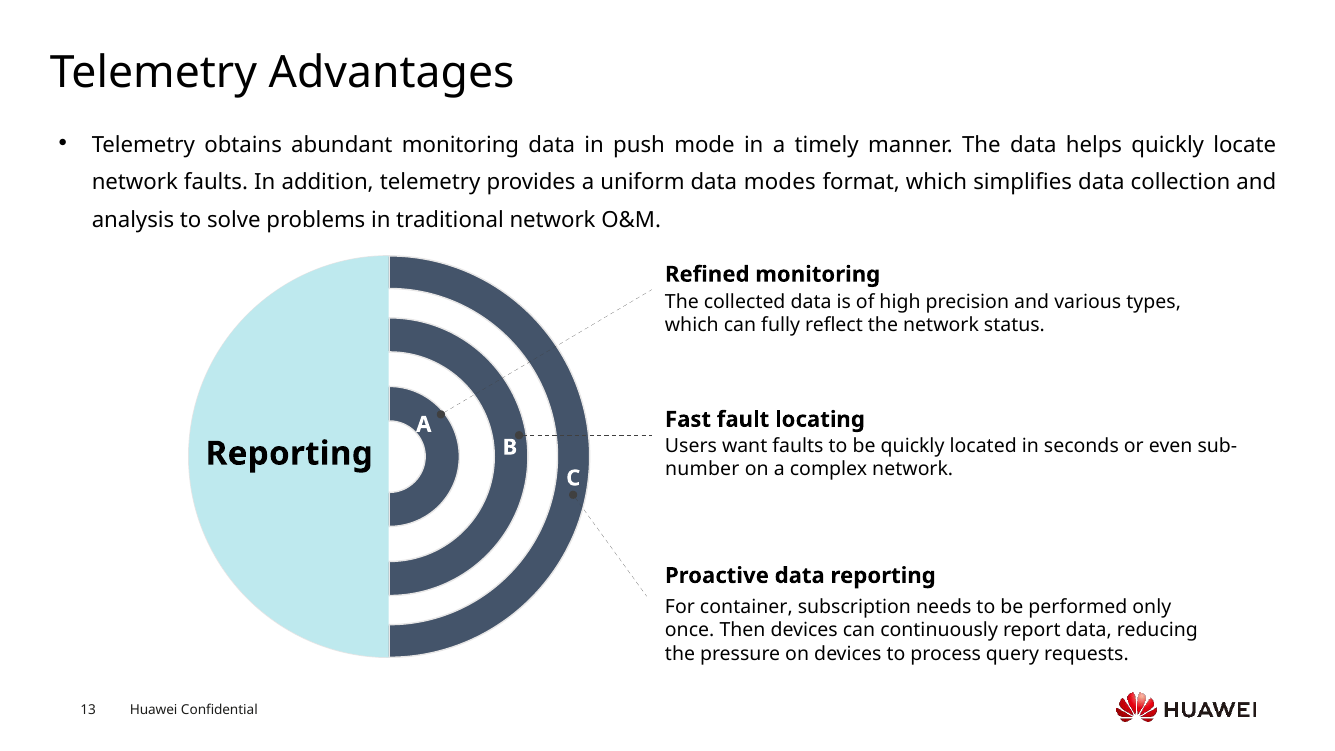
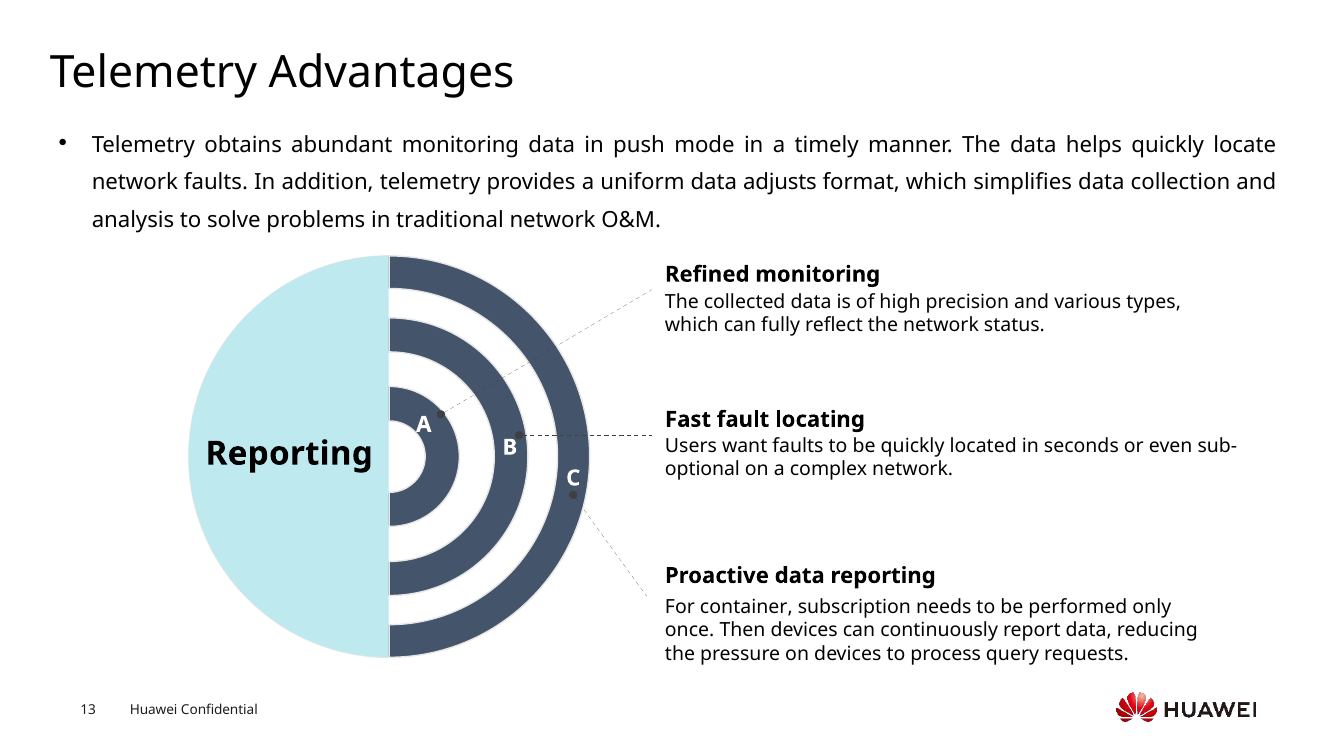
modes: modes -> adjusts (780, 183)
number: number -> optional (702, 469)
